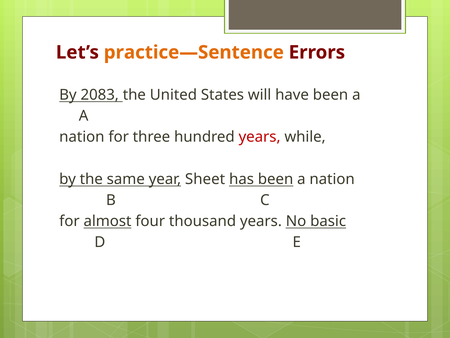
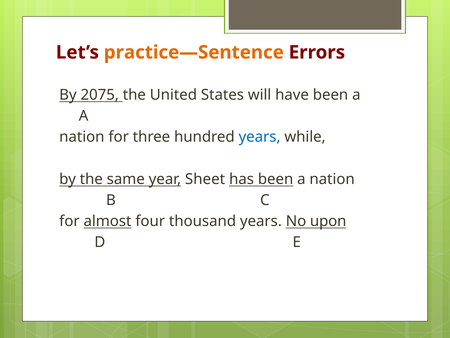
2083: 2083 -> 2075 (100, 95)
years colour: red -> blue (260, 137)
basic: basic -> upon (328, 221)
